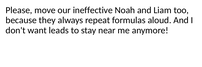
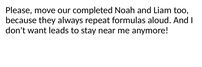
ineffective: ineffective -> completed (93, 10)
